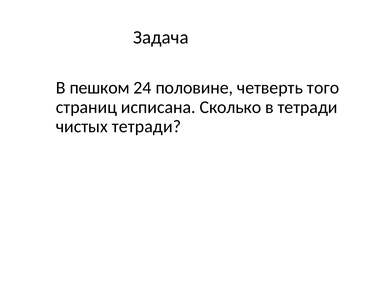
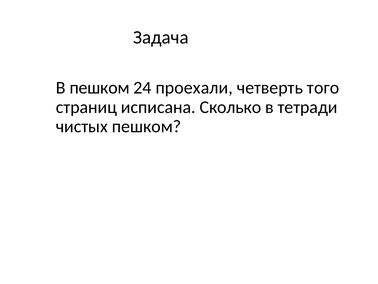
половине: половине -> проехали (194, 88)
чистых тетради: тетради -> пешком (146, 126)
